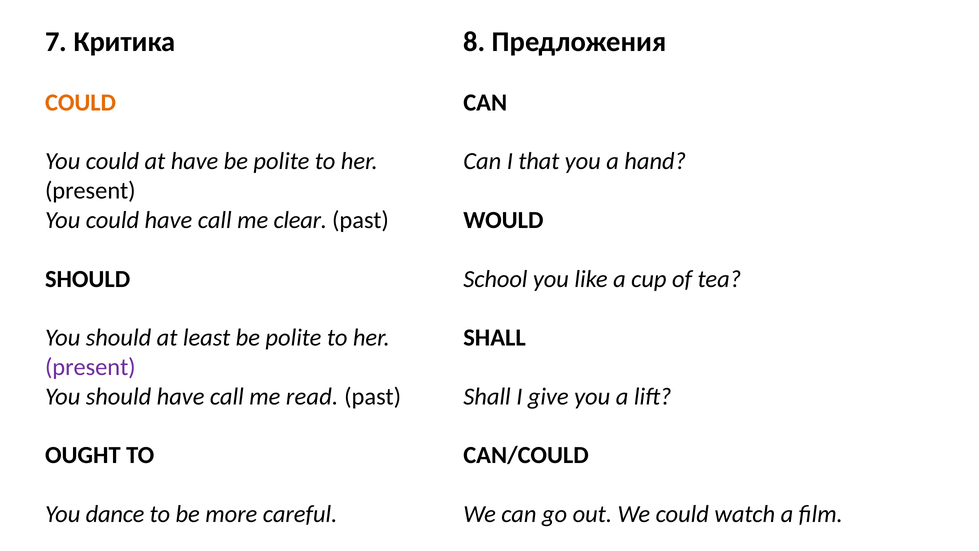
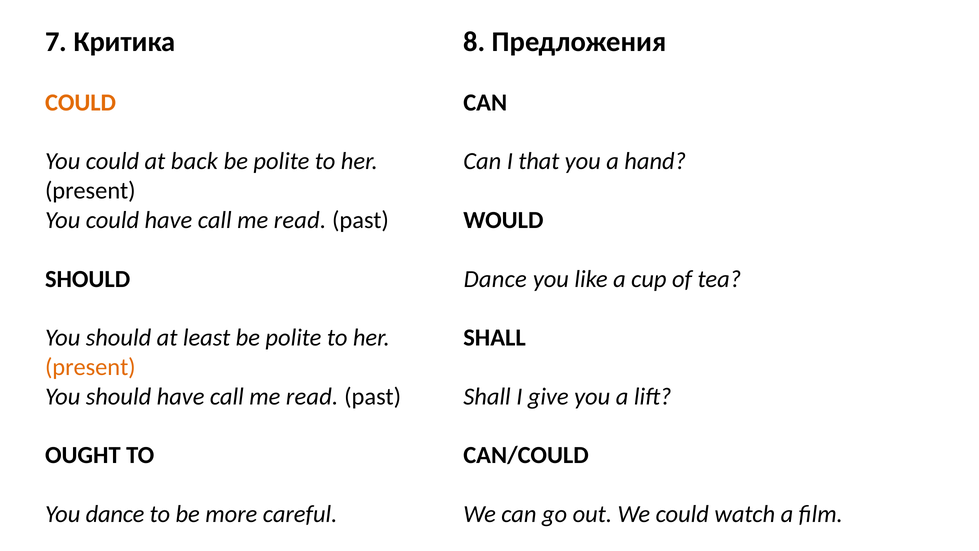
at have: have -> back (194, 161)
clear: clear -> read (300, 220)
School: School -> Dance (495, 279)
present colour: purple -> orange (90, 367)
